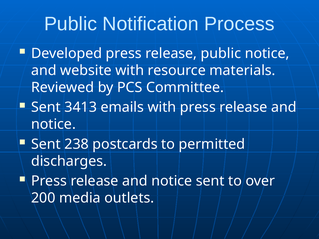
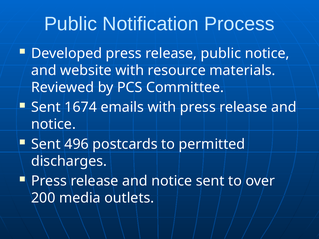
3413: 3413 -> 1674 (81, 107)
238: 238 -> 496 (77, 144)
